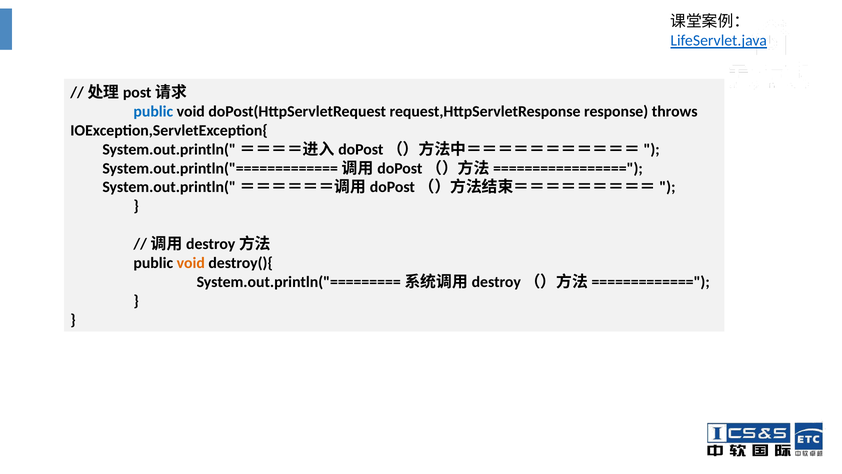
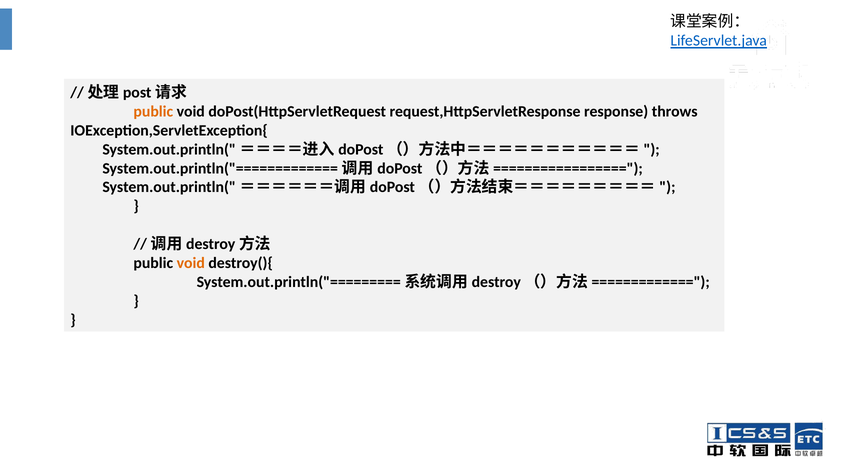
public colour: blue -> orange (153, 111)
